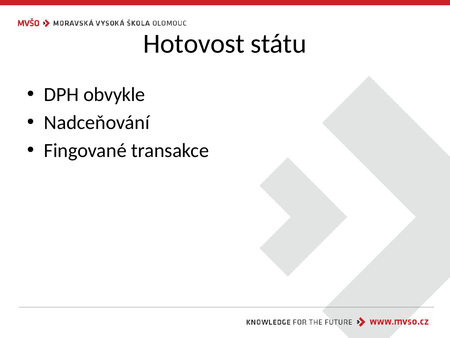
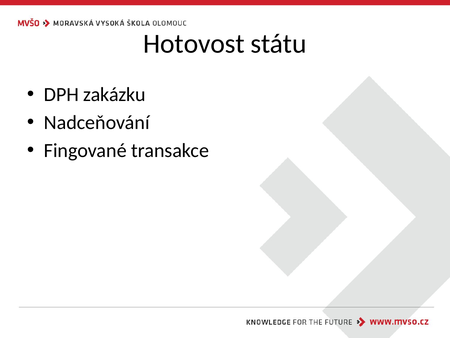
obvykle: obvykle -> zakázku (114, 94)
